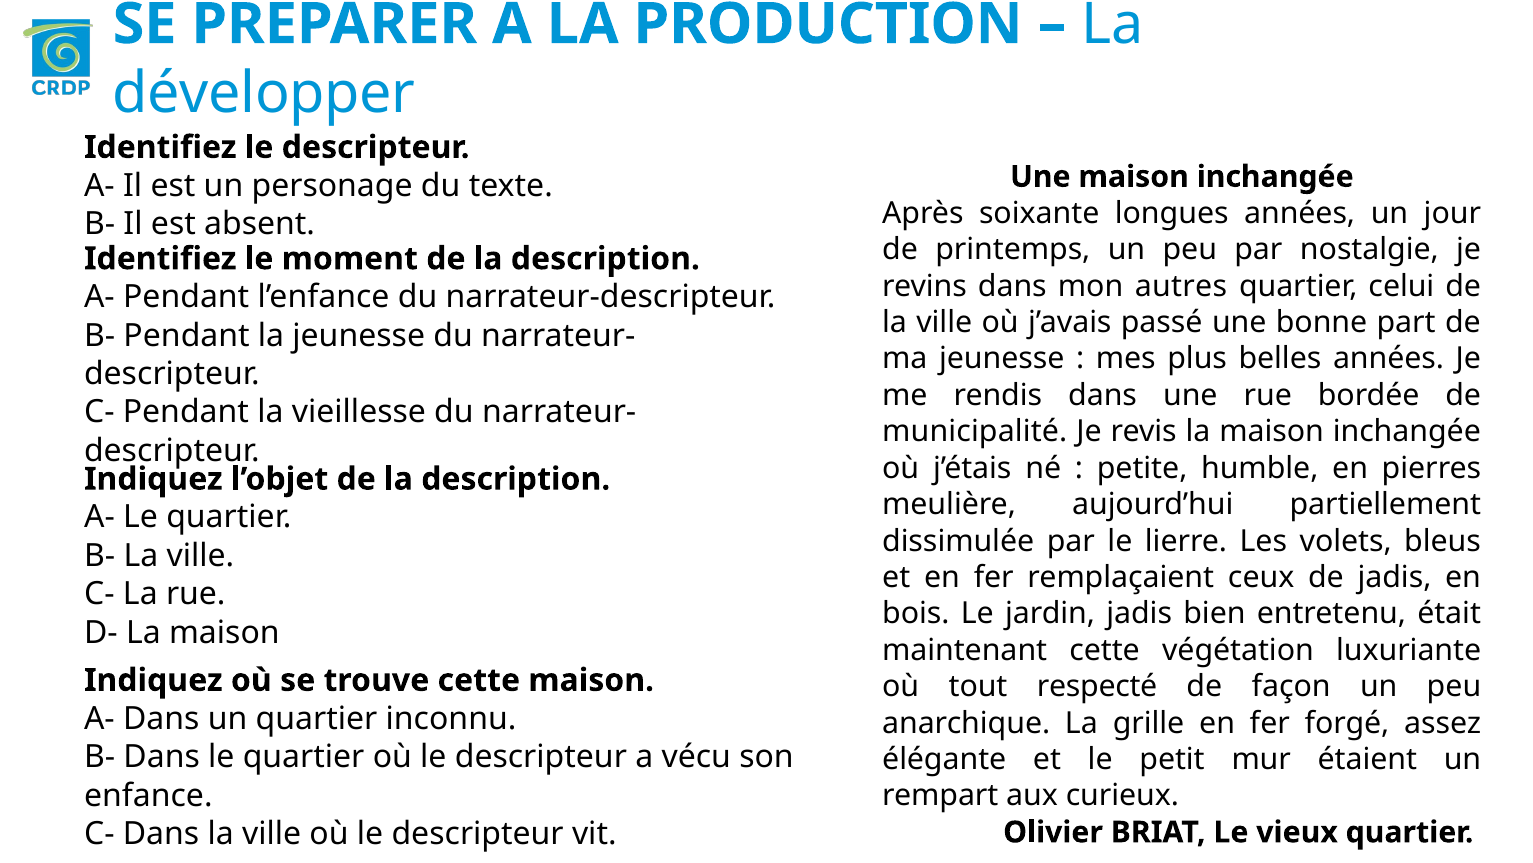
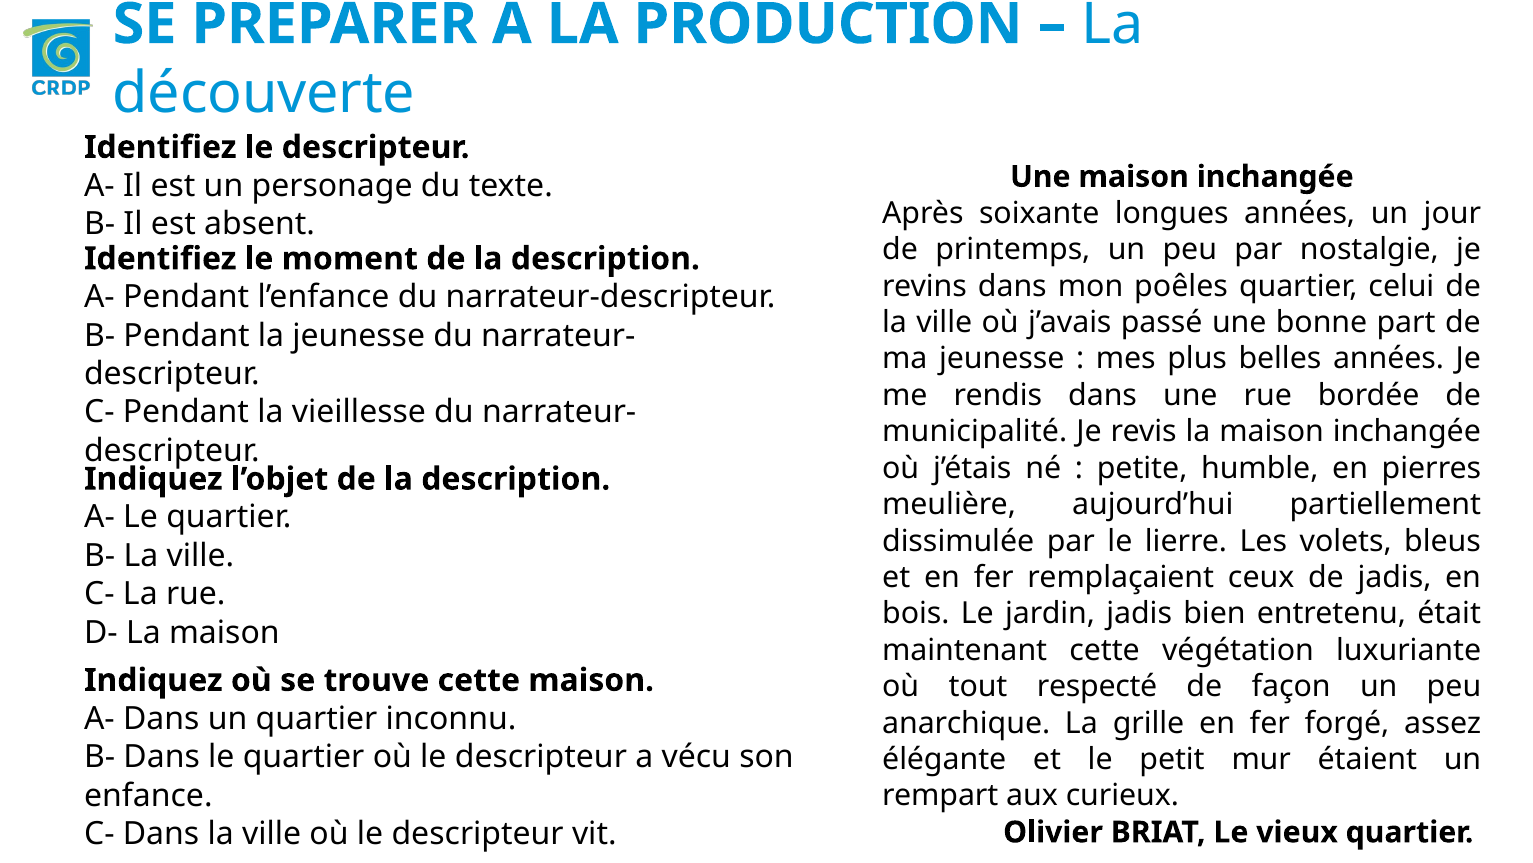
développer: développer -> découverte (264, 93)
autres: autres -> poêles (1181, 286)
